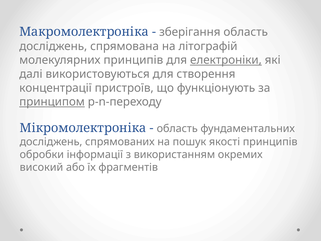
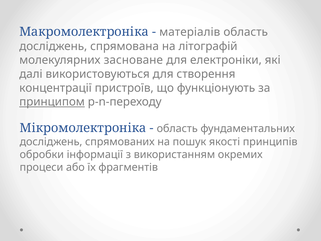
зберігання: зберігання -> матеріалів (190, 32)
молекулярних принципів: принципів -> засноване (133, 60)
електроніки underline: present -> none (226, 60)
високий: високий -> процеси (41, 167)
